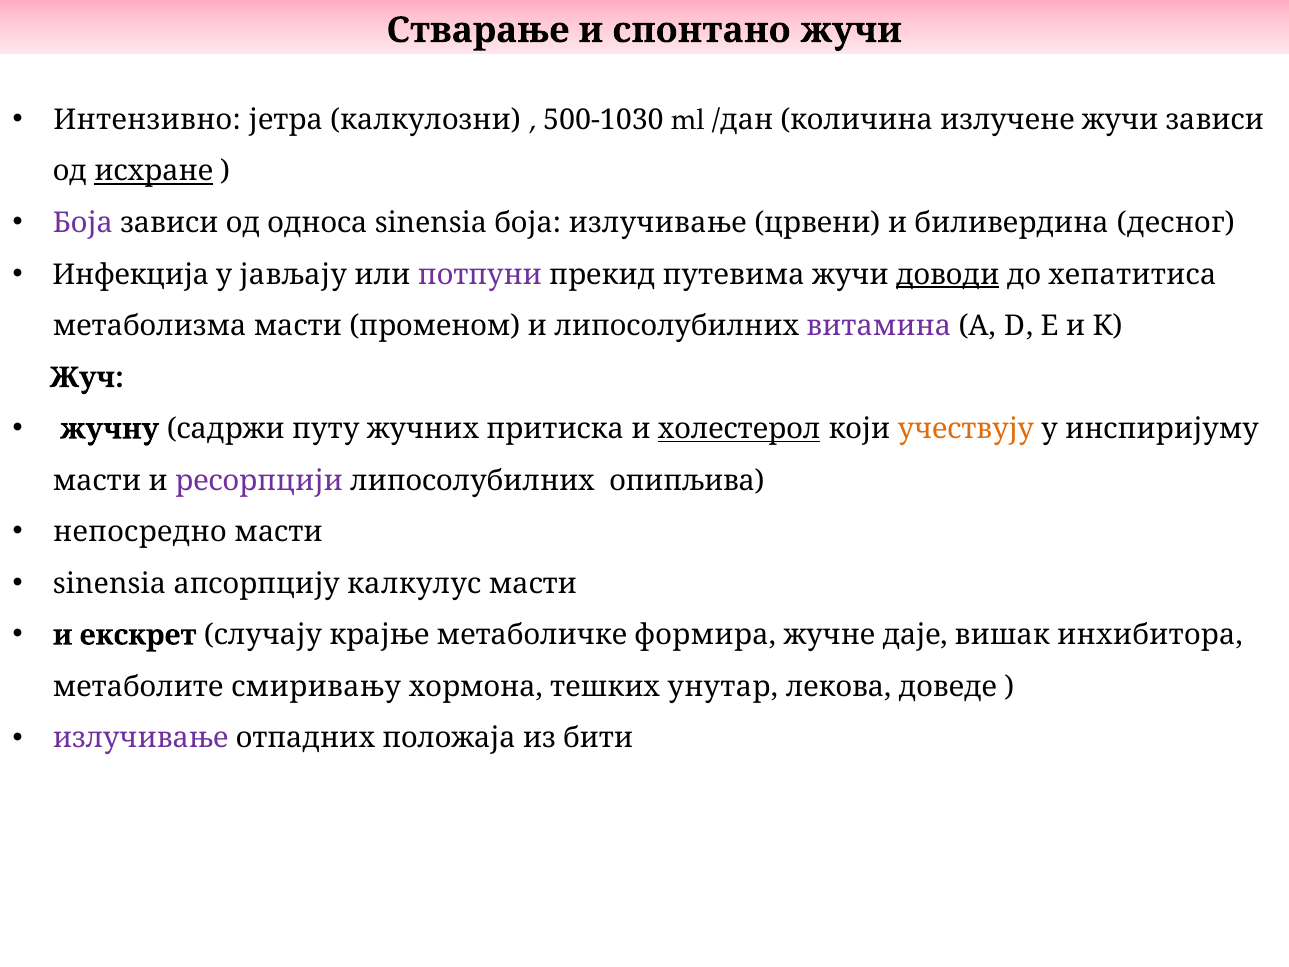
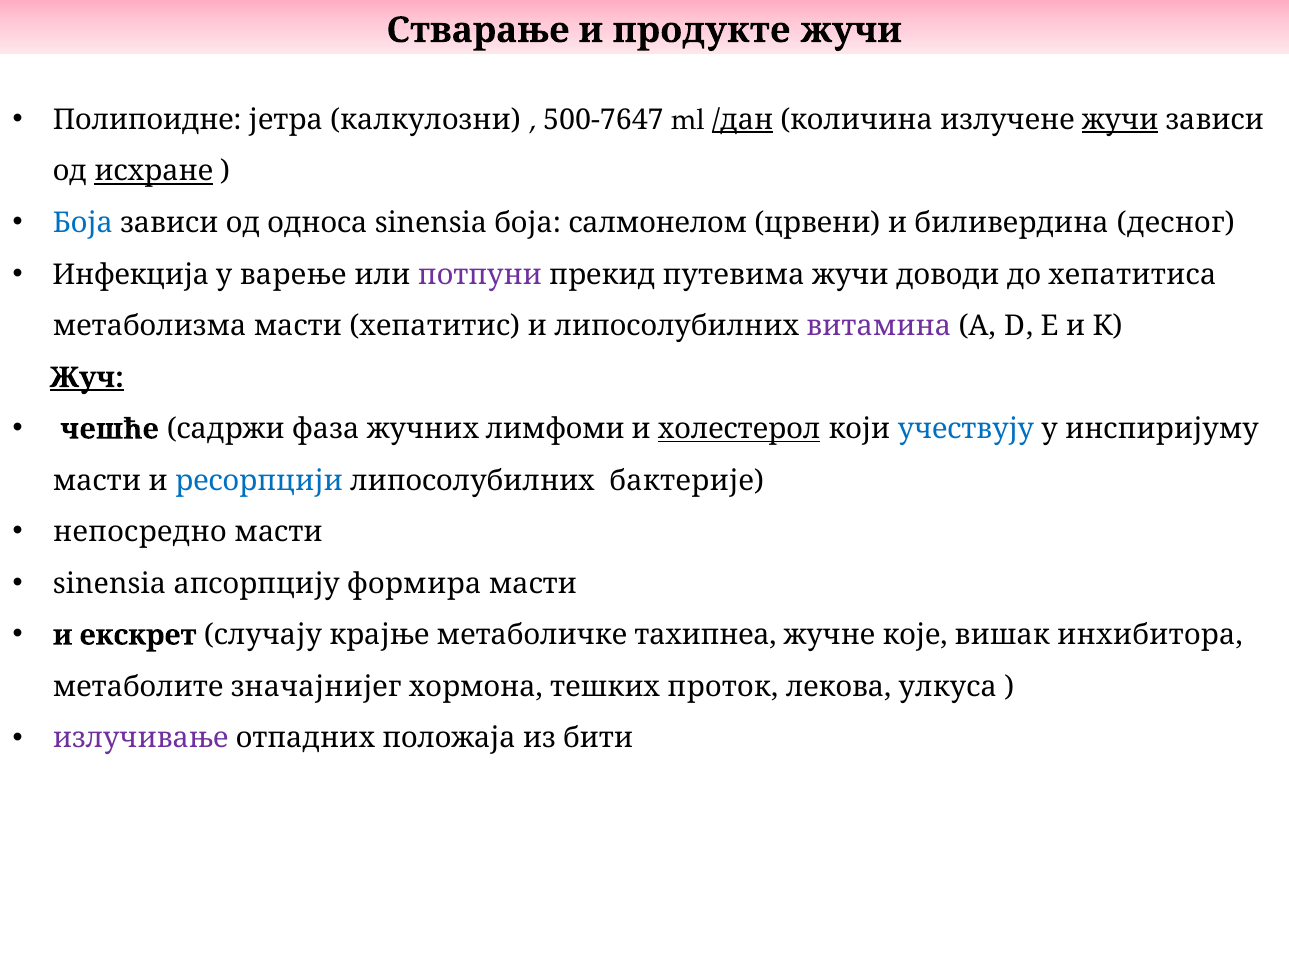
спонтано: спонтано -> продукте (702, 30)
Интензивно: Интензивно -> Полипоидне (147, 120)
500-1030: 500-1030 -> 500-7647 (603, 120)
/дан underline: none -> present (743, 120)
жучи underline: none -> present (1120, 120)
Боја colour: purple -> blue (83, 223)
боја излучивање: излучивање -> салмонелом (658, 223)
јављају: јављају -> варење (293, 274)
доводи underline: present -> none (948, 274)
променом: променом -> хепатитис (435, 326)
Жуч underline: none -> present (87, 378)
жучну: жучну -> чешће (110, 429)
путу: путу -> фаза (326, 429)
притиска: притиска -> лимфоми (555, 429)
учествују colour: orange -> blue (966, 429)
ресорпцији colour: purple -> blue (259, 481)
опипљива: опипљива -> бактерије (687, 481)
калкулус: калкулус -> формира (414, 584)
формира: формира -> тахипнеа (705, 635)
даје: даје -> које (915, 635)
смиривању: смиривању -> значајнијег (316, 687)
унутар: унутар -> проток (723, 687)
доведе: доведе -> улкуса (948, 687)
